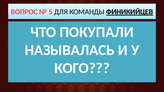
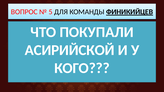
НАЗЫВАЛАСЬ: НАЗЫВАЛАСЬ -> АСИРИЙСКОЙ (70, 50)
